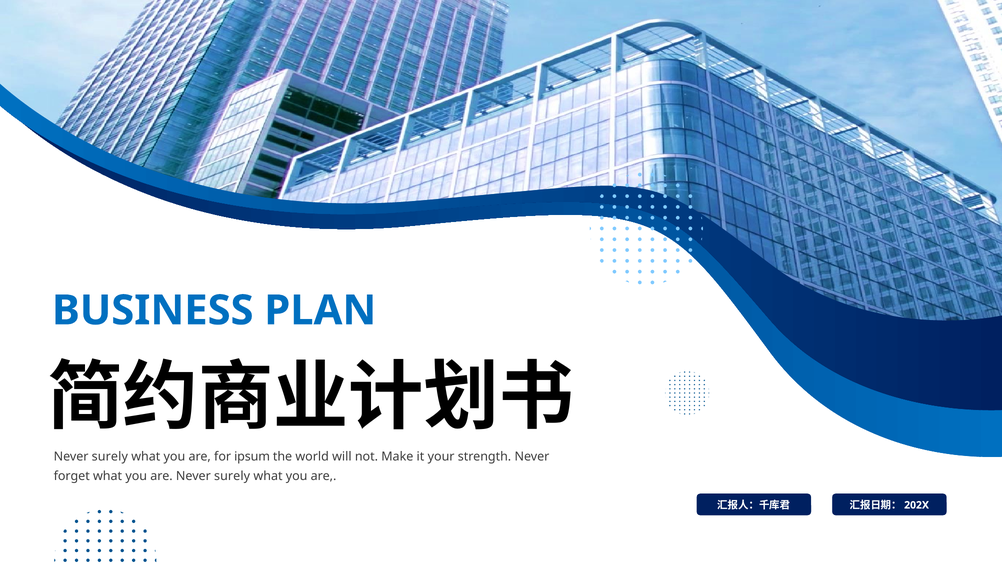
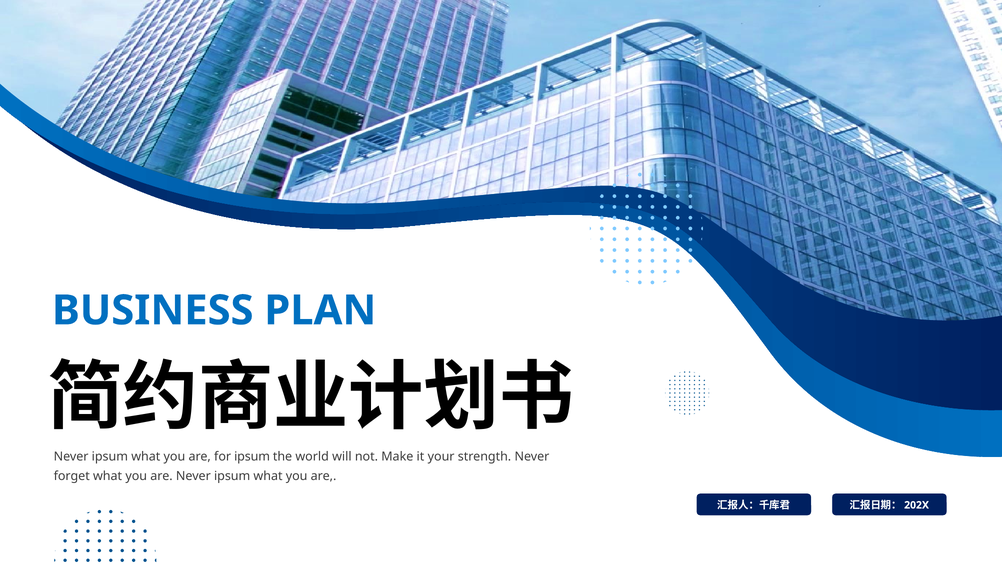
surely: surely -> ipsum (110, 456)
are Never surely: surely -> ipsum (232, 476)
